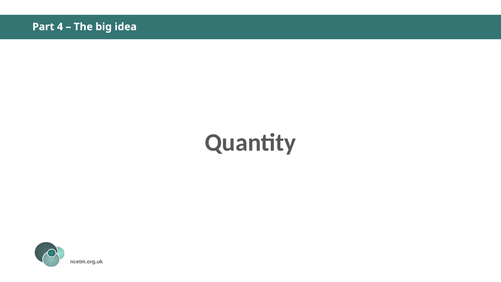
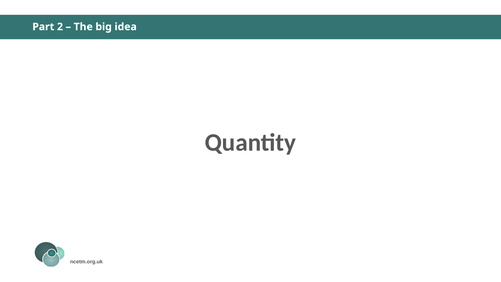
4: 4 -> 2 (60, 27)
